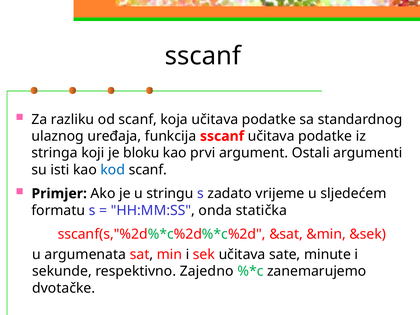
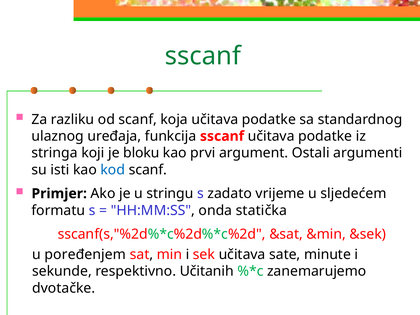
sscanf colour: black -> green (203, 56)
argumenata: argumenata -> poređenjem (85, 255)
Zajedno: Zajedno -> Učitanih (207, 271)
